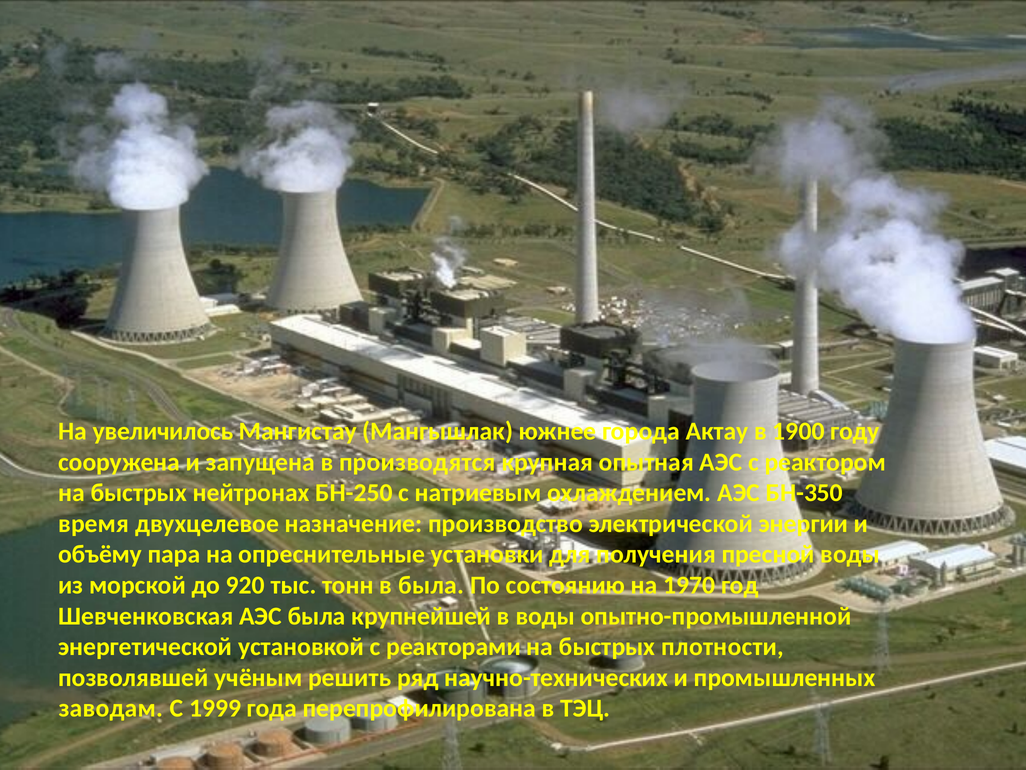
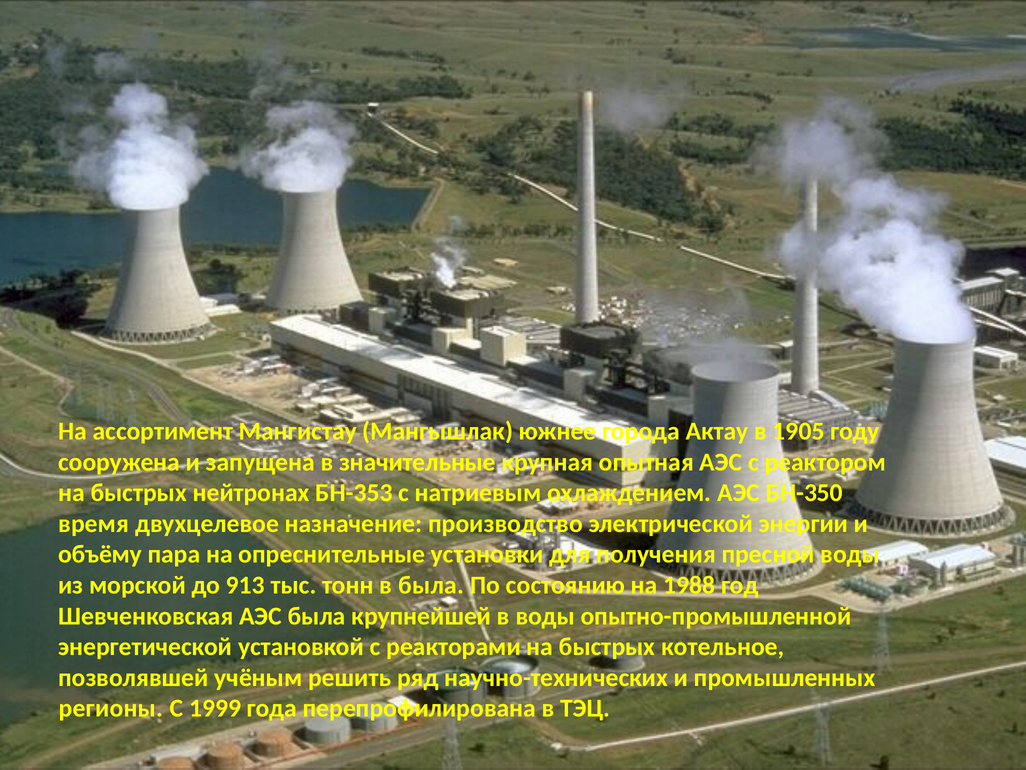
увеличилось: увеличилось -> ассортимент (163, 431)
1900: 1900 -> 1905 (798, 431)
производятся: производятся -> значительные (417, 462)
БН-250: БН-250 -> БН-353 (354, 493)
920: 920 -> 913 (245, 585)
1970: 1970 -> 1988 (689, 585)
плотности: плотности -> котельное (723, 646)
заводам: заводам -> регионы (111, 708)
